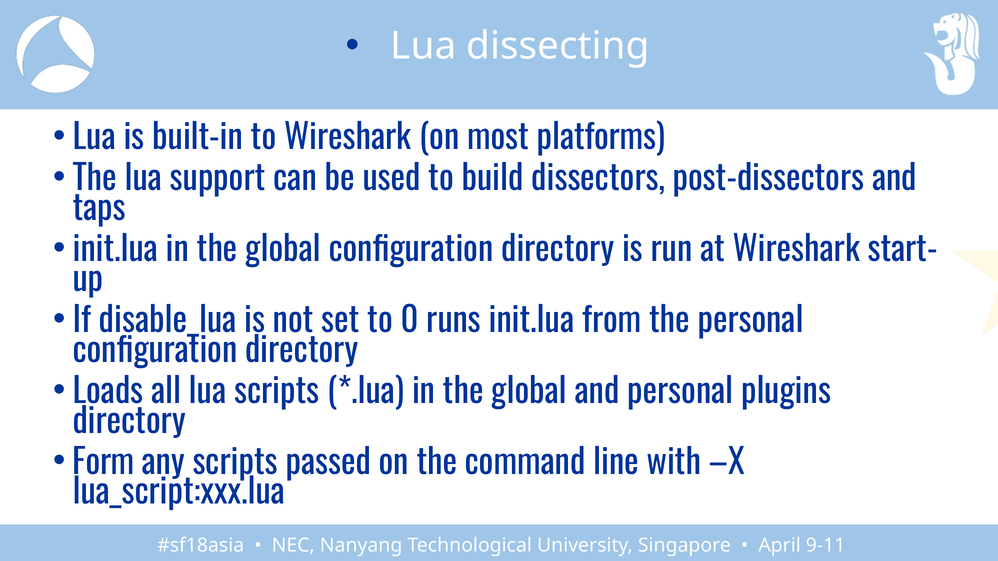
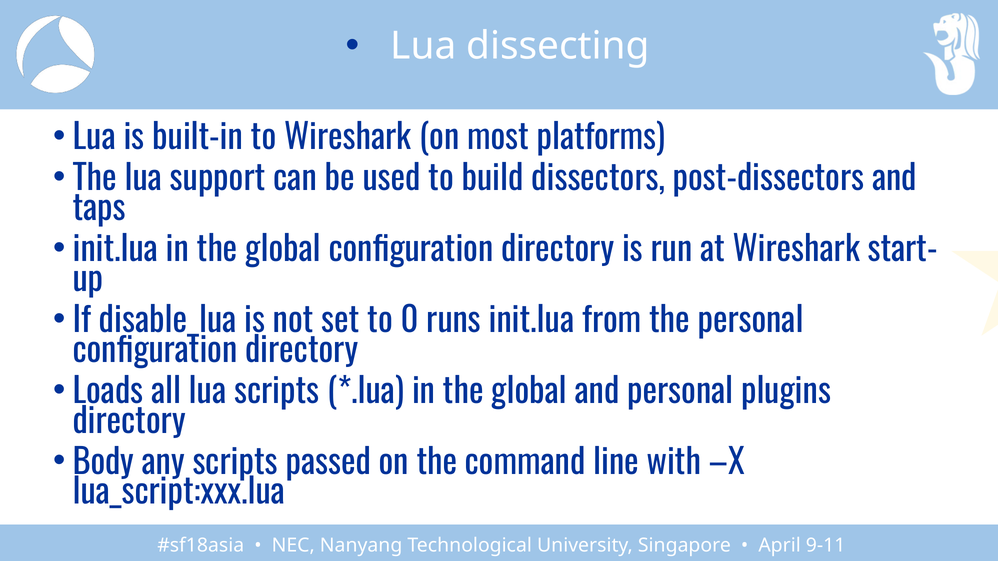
Form: Form -> Body (103, 463)
